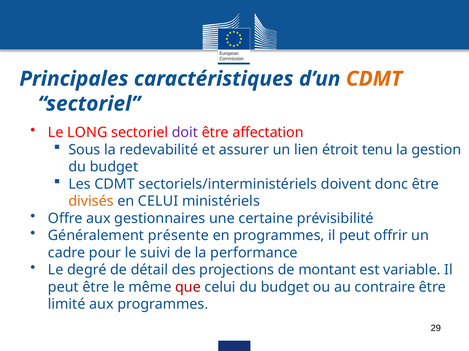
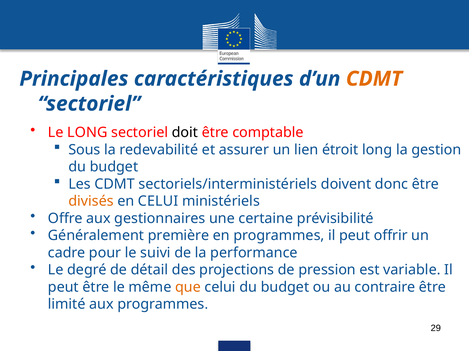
doit colour: purple -> black (185, 133)
affectation: affectation -> comptable (268, 133)
étroit tenu: tenu -> long (377, 150)
présente: présente -> première (178, 236)
montant: montant -> pression (327, 270)
que colour: red -> orange (188, 288)
